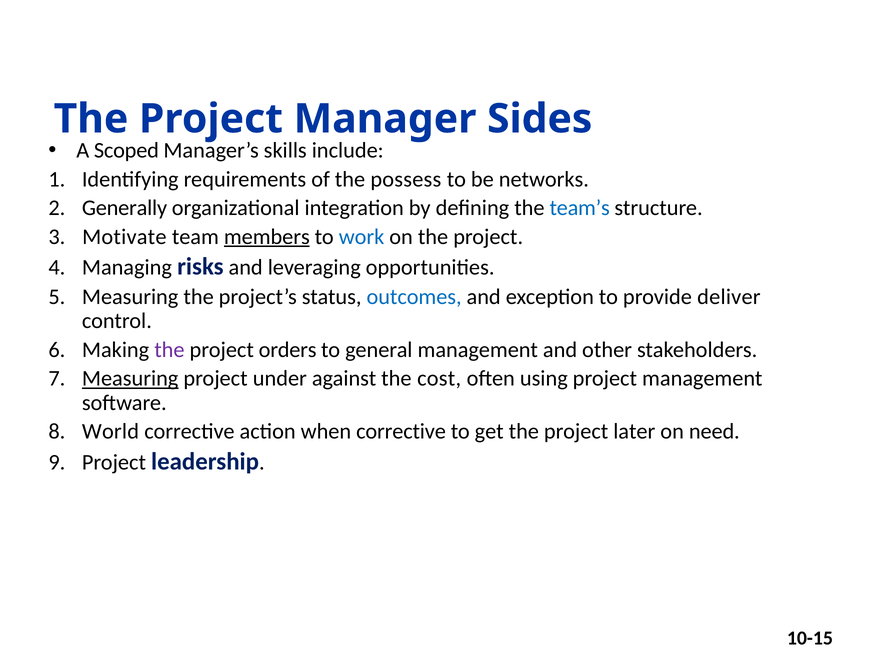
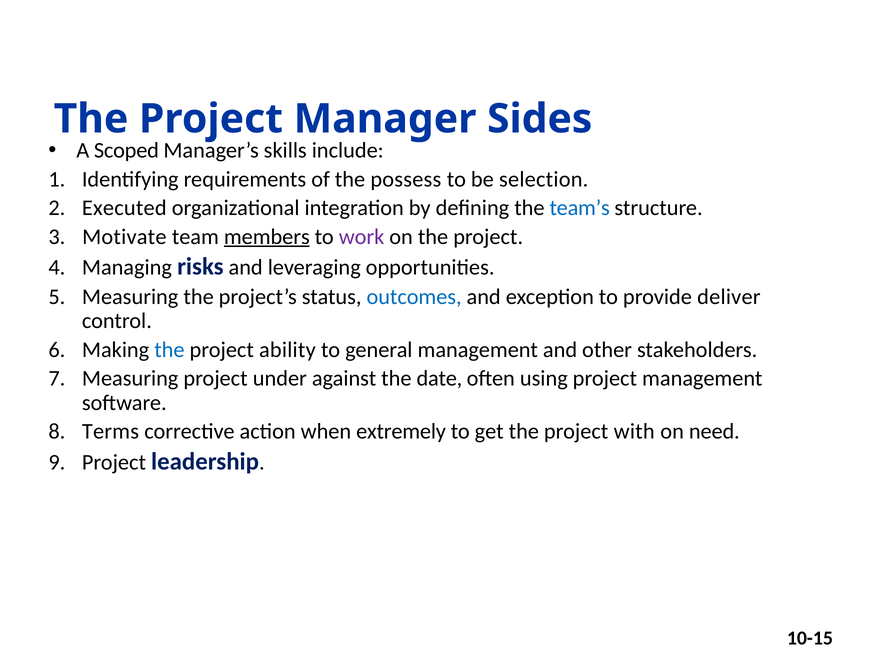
networks: networks -> selection (544, 179)
Generally: Generally -> Executed (124, 208)
work colour: blue -> purple (362, 237)
the colour: purple -> blue (169, 350)
orders: orders -> ability (287, 350)
Measuring underline: present -> none (130, 379)
cost: cost -> date (439, 379)
World: World -> Terms (110, 432)
when corrective: corrective -> extremely (401, 432)
later: later -> with (634, 432)
